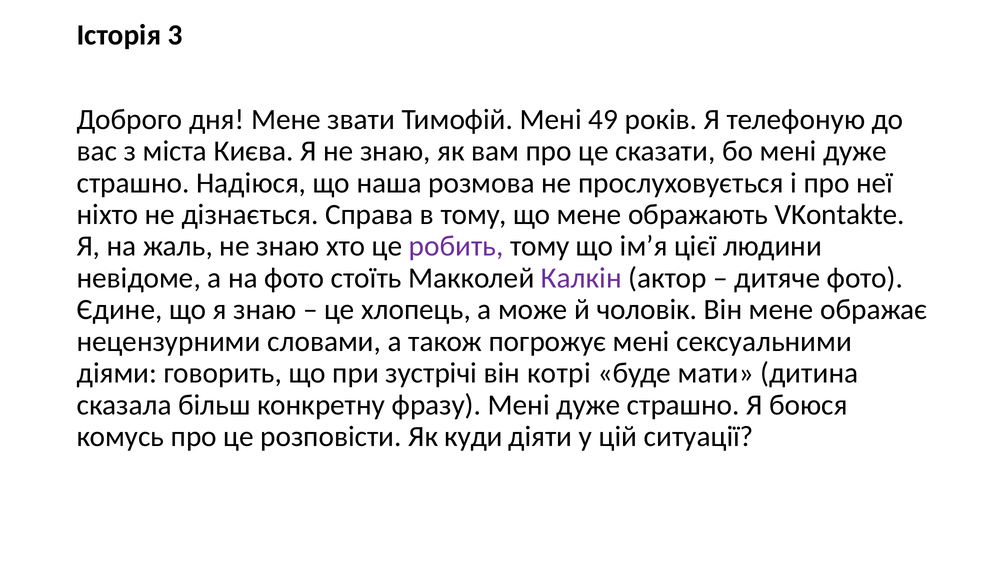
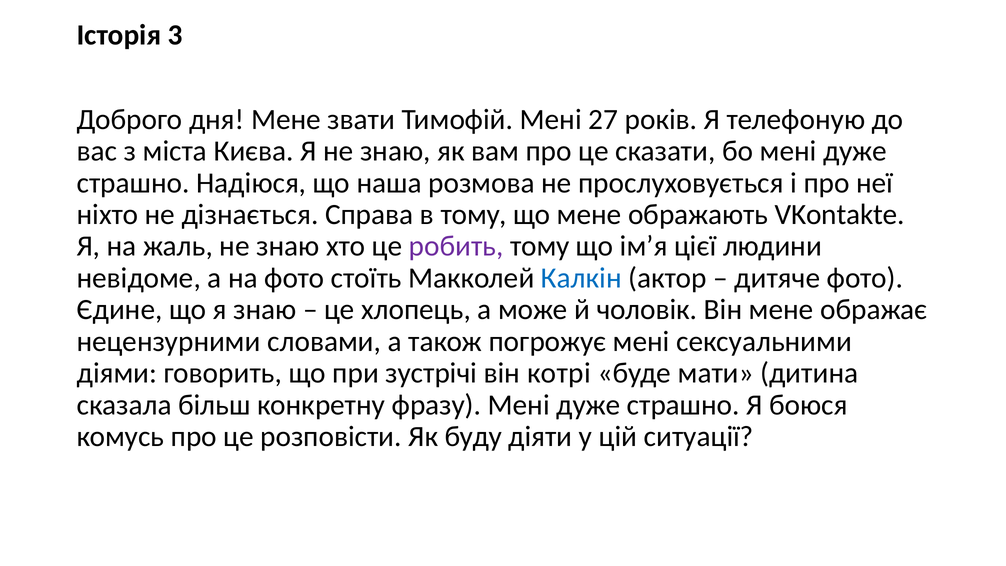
49: 49 -> 27 (603, 119)
Калкін colour: purple -> blue (581, 278)
куди: куди -> буду (473, 436)
